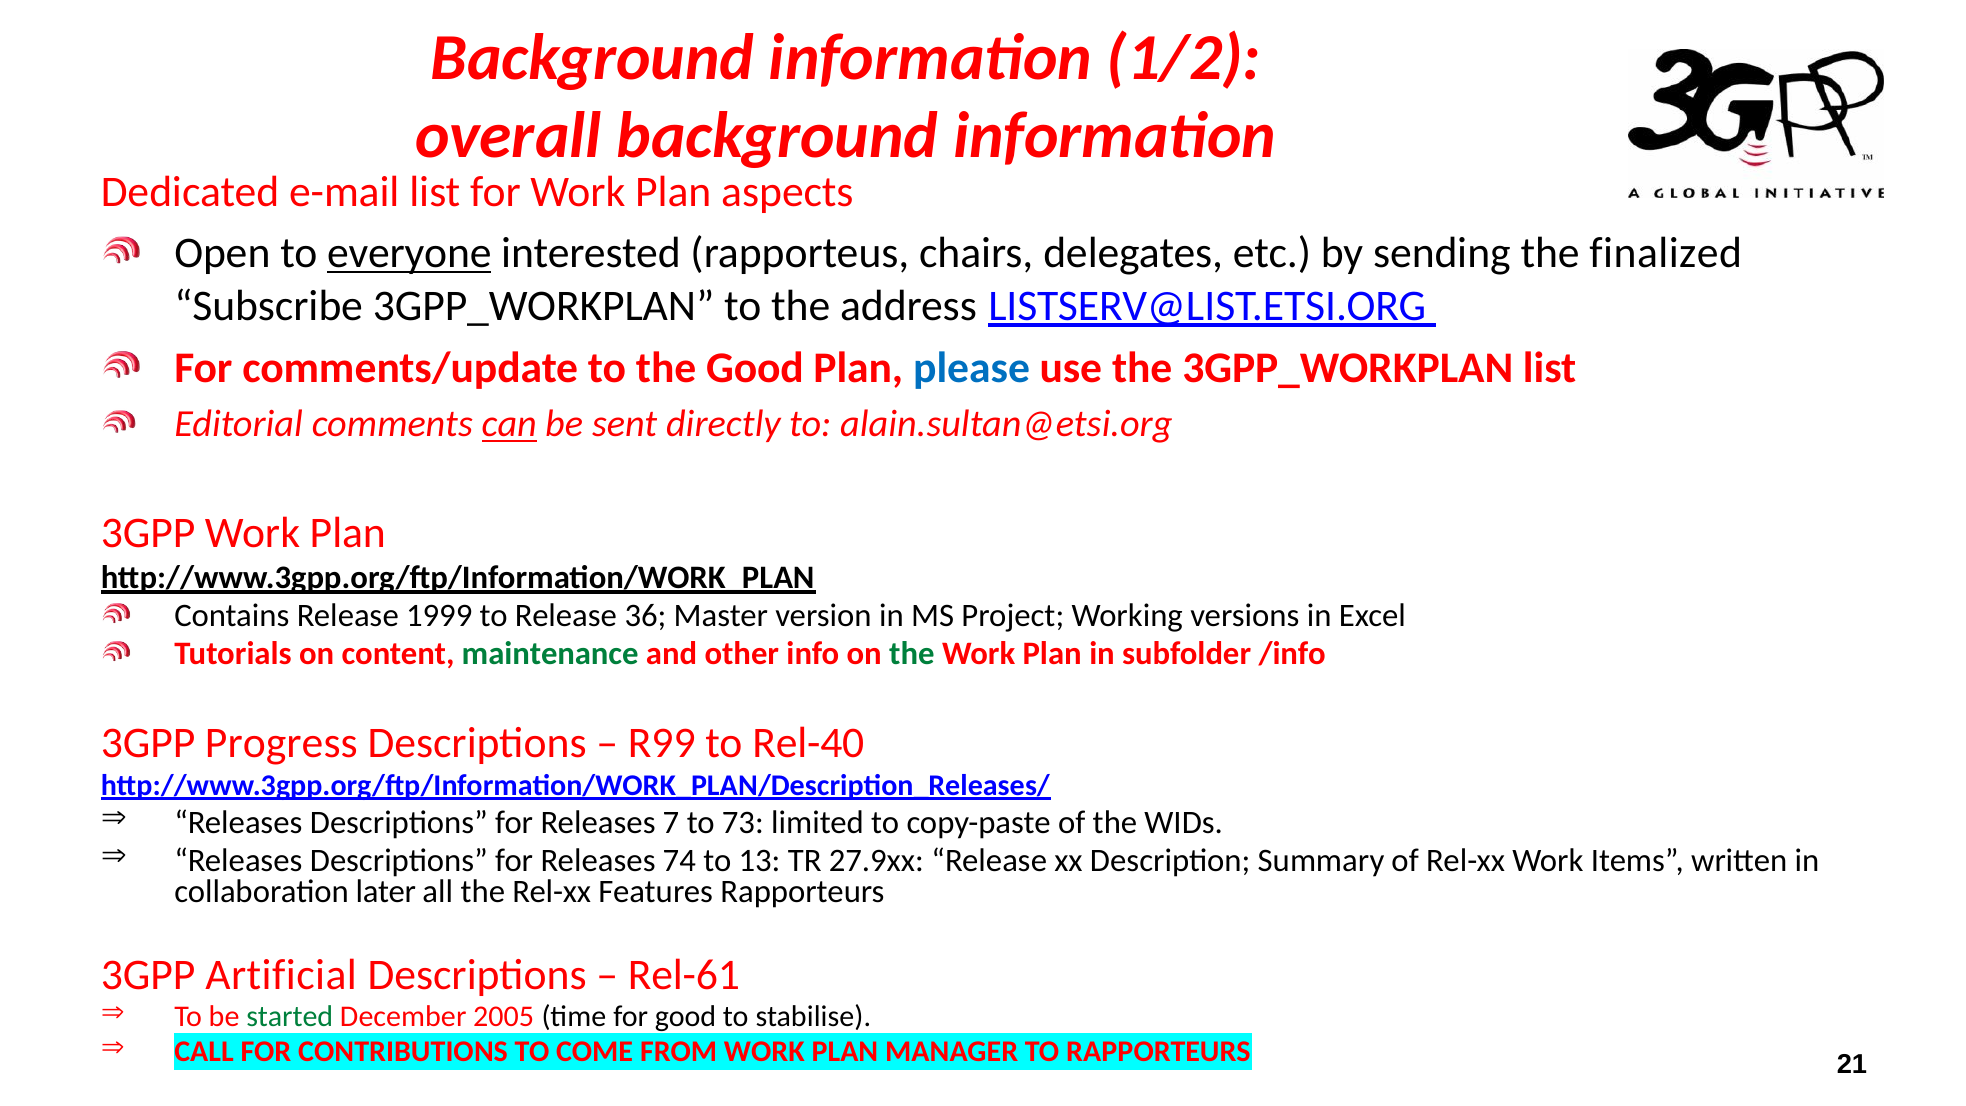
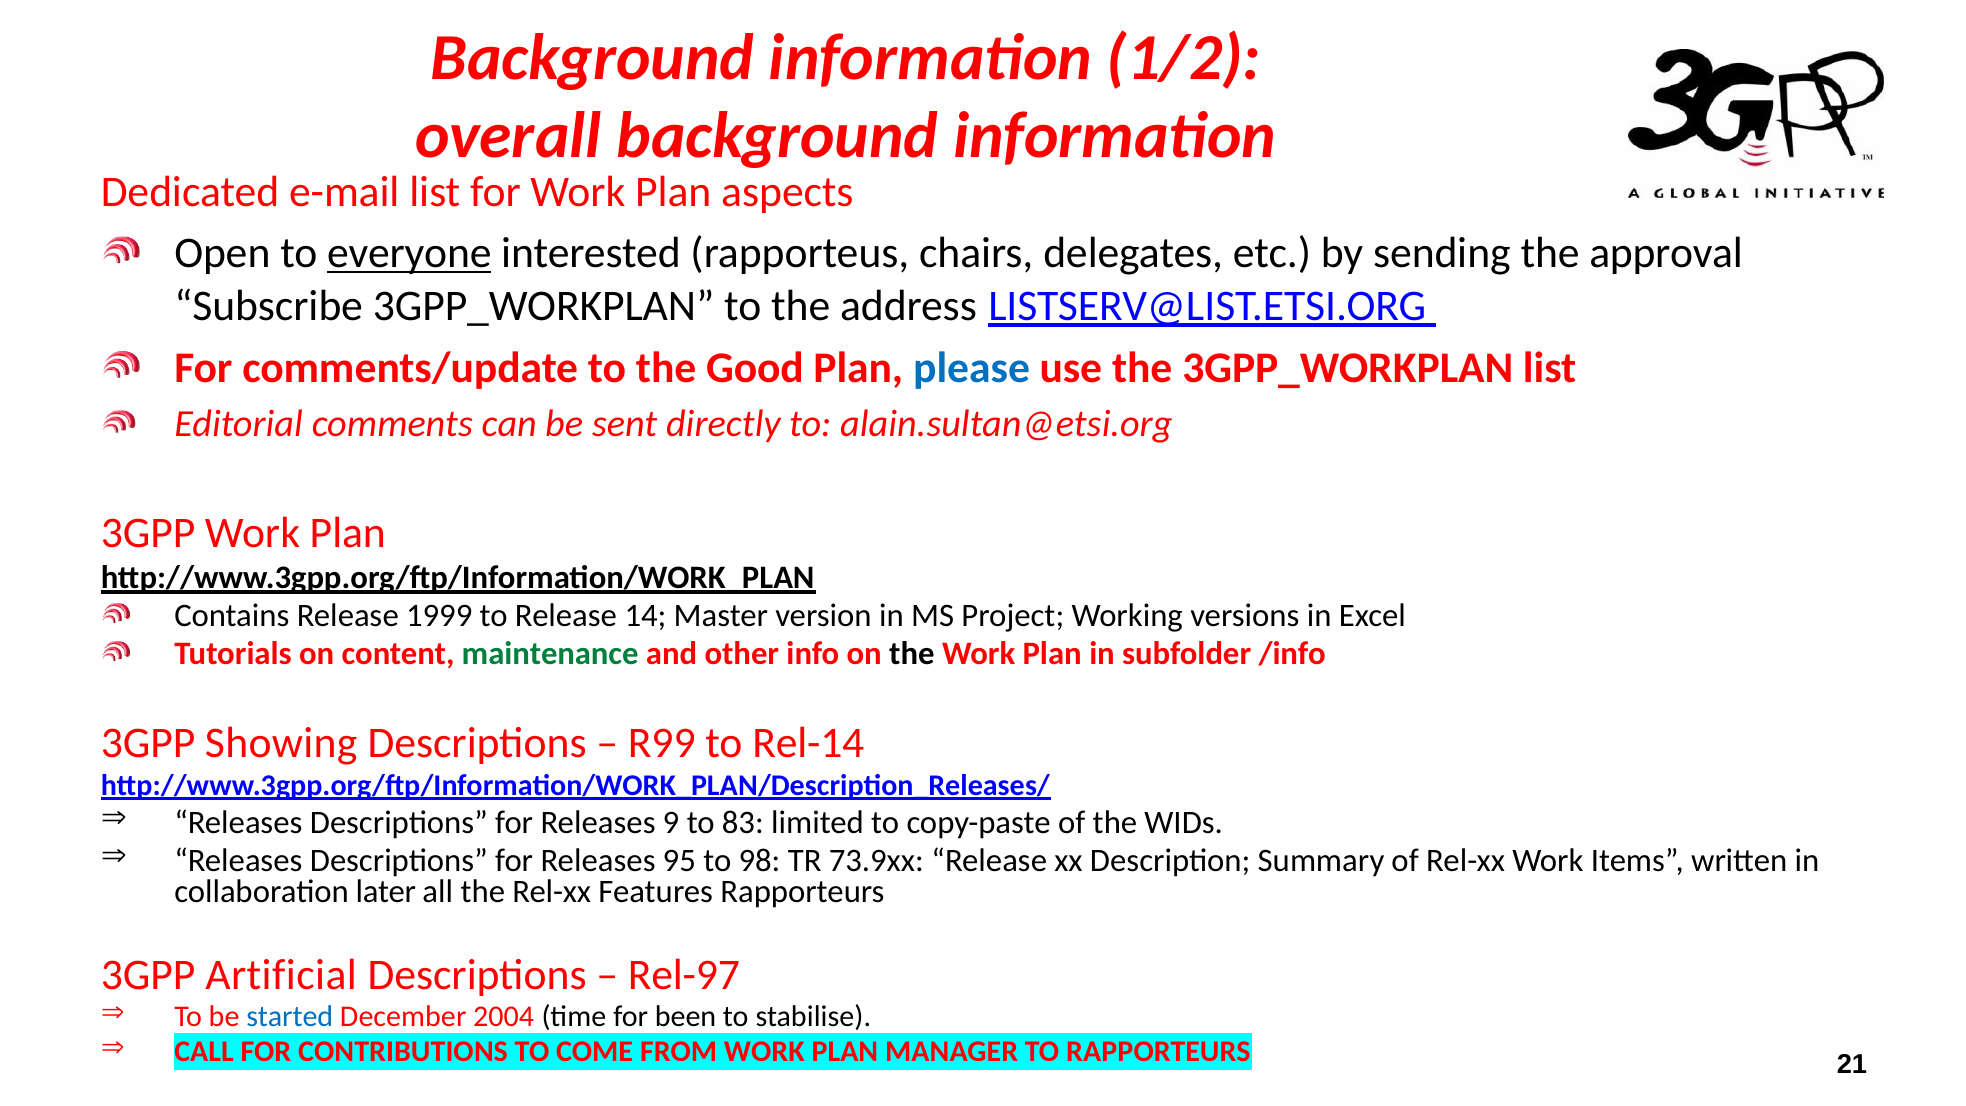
finalized: finalized -> approval (1666, 253)
can underline: present -> none (509, 424)
36: 36 -> 14 (645, 616)
the colour: green -> black (912, 654)
Progress: Progress -> Showing (281, 743)
Rel-40: Rel-40 -> Rel-14 (808, 743)
7: 7 -> 9 (671, 823)
73: 73 -> 83 (743, 823)
74: 74 -> 95 (679, 861)
13: 13 -> 98 (759, 861)
27.9xx: 27.9xx -> 73.9xx (876, 861)
Rel-61: Rel-61 -> Rel-97 (684, 975)
started colour: green -> blue (290, 1017)
2005: 2005 -> 2004 (504, 1017)
for good: good -> been (686, 1017)
